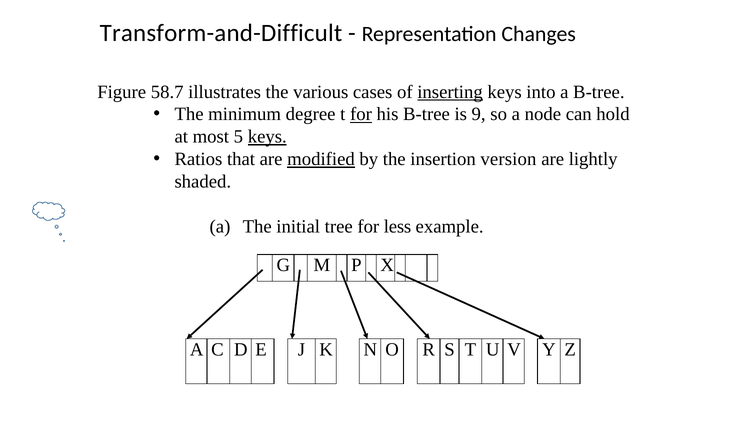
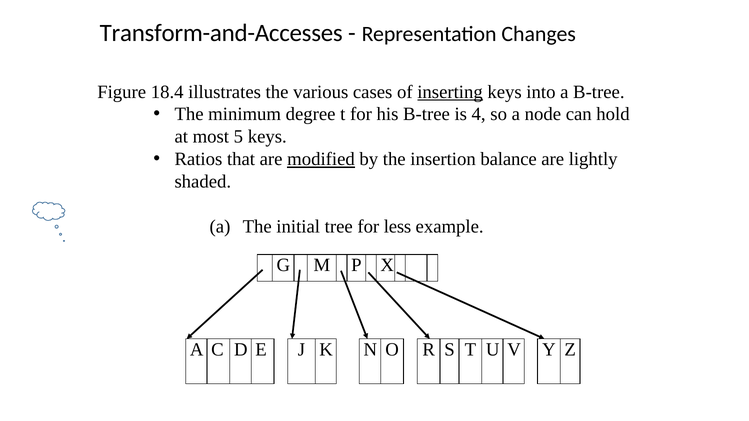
Transform-and-Difficult: Transform-and-Difficult -> Transform-and-Accesses (221, 33)
58.7: 58.7 -> 18.4 (167, 92)
for underline: present -> none (361, 114)
9: 9 -> 4 (479, 114)
keys underline: present -> none (267, 137)
version: version -> balance (509, 159)
